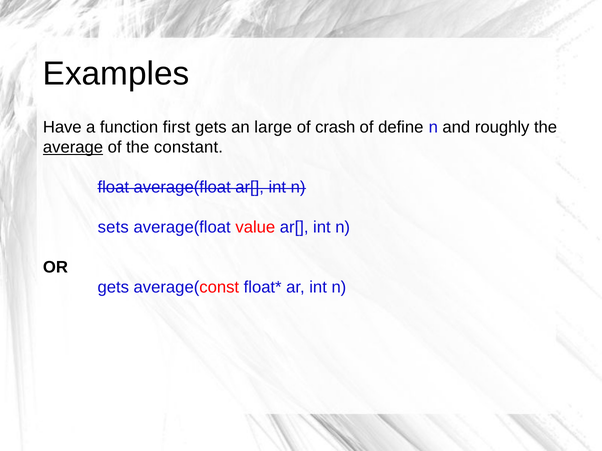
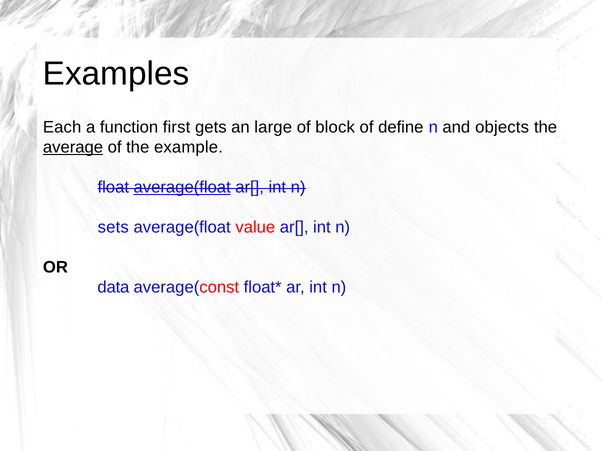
Have: Have -> Each (62, 128)
crash: crash -> block (335, 128)
roughly: roughly -> objects (502, 128)
constant: constant -> example (188, 148)
average(float underline: none -> present (182, 188)
gets: gets -> data (113, 288)
